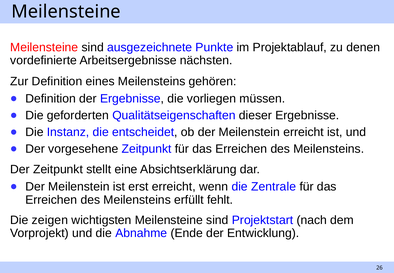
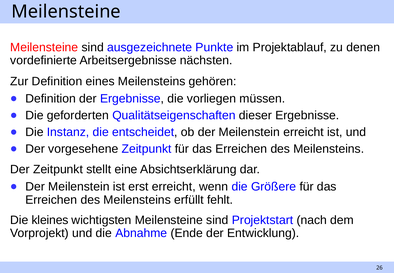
Zentrale: Zentrale -> Größere (274, 186)
zeigen: zeigen -> kleines (50, 220)
